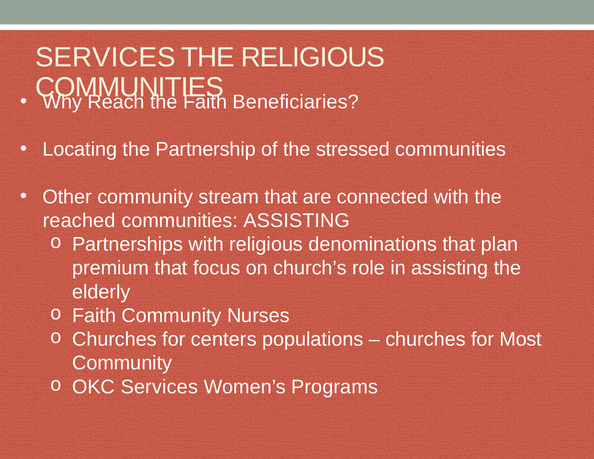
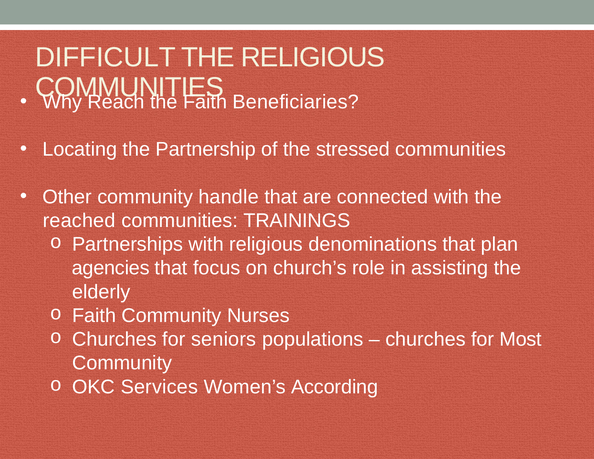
SERVICES: SERVICES -> DIFFICULT (105, 57)
stream: stream -> handle (229, 197)
communities ASSISTING: ASSISTING -> TRAININGS (297, 221)
premium: premium -> agencies (111, 268)
centers: centers -> seniors (224, 339)
Programs: Programs -> According (335, 387)
